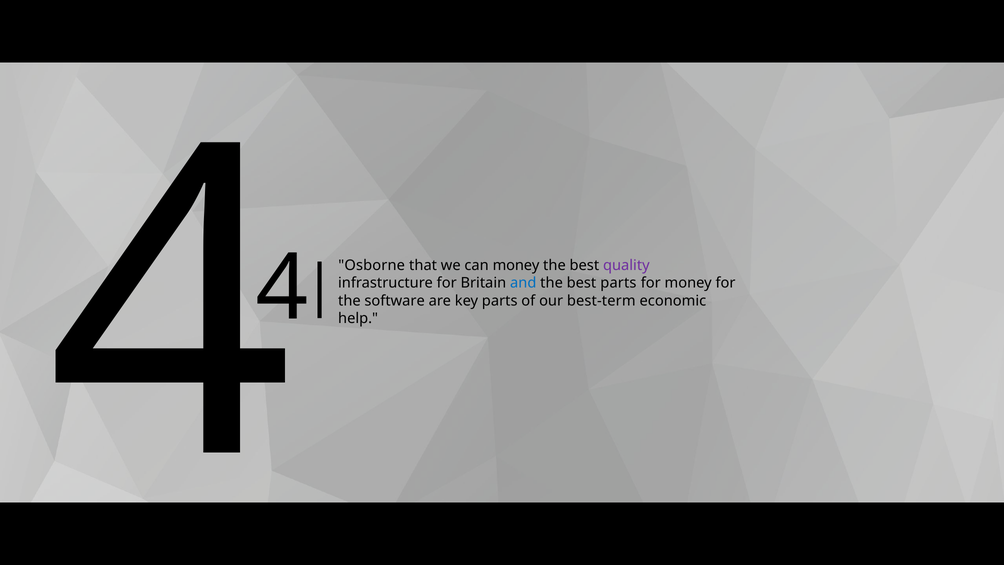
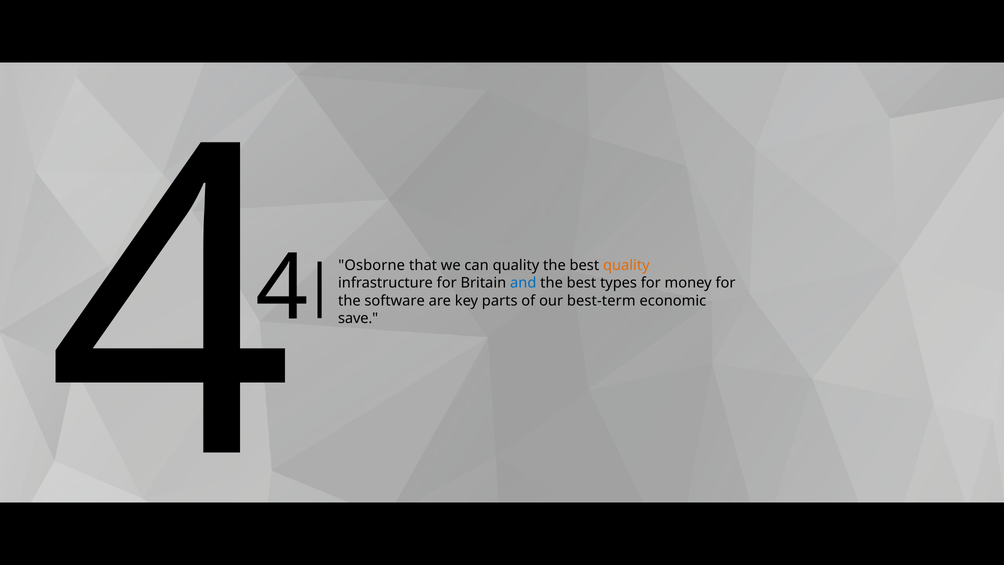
can money: money -> quality (516, 265)
quality colour: purple -> orange (626, 265)
best parts: parts -> types (619, 283)
help: help -> save (358, 318)
